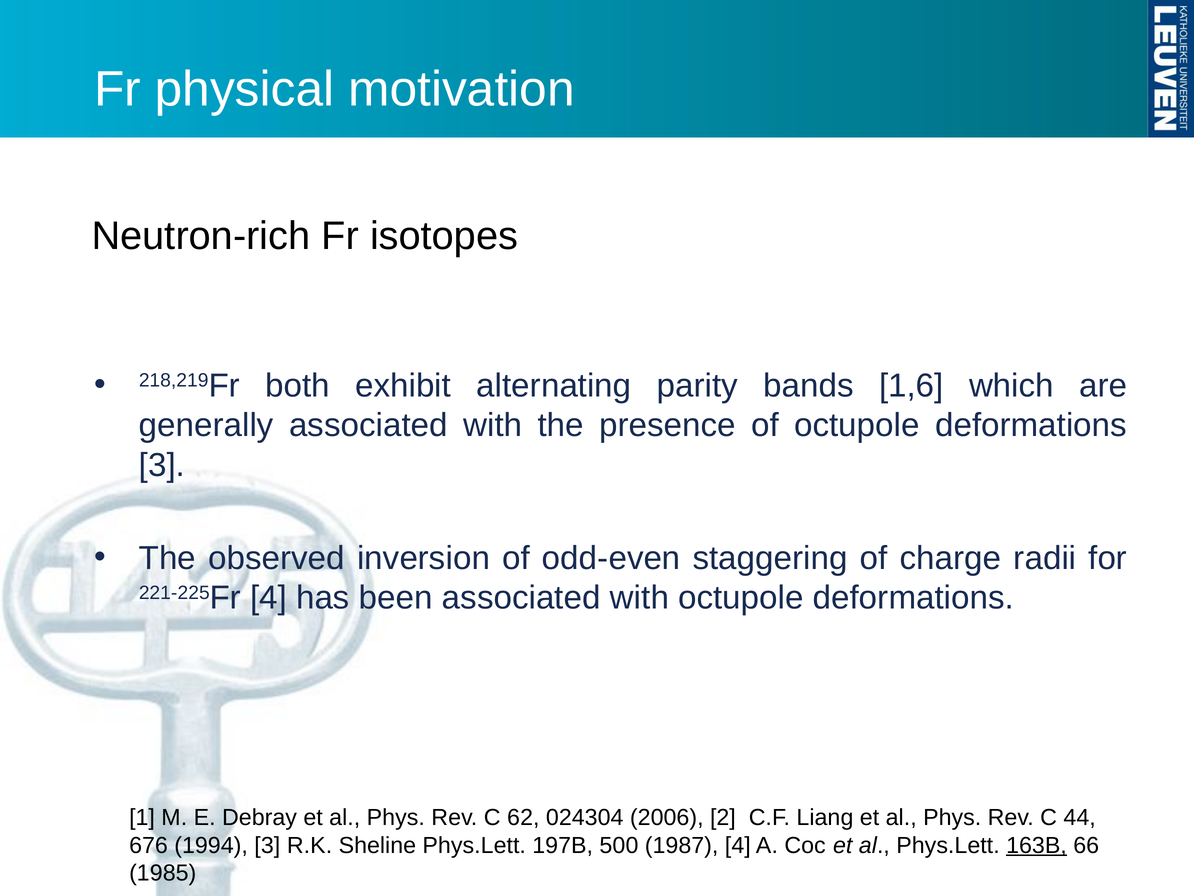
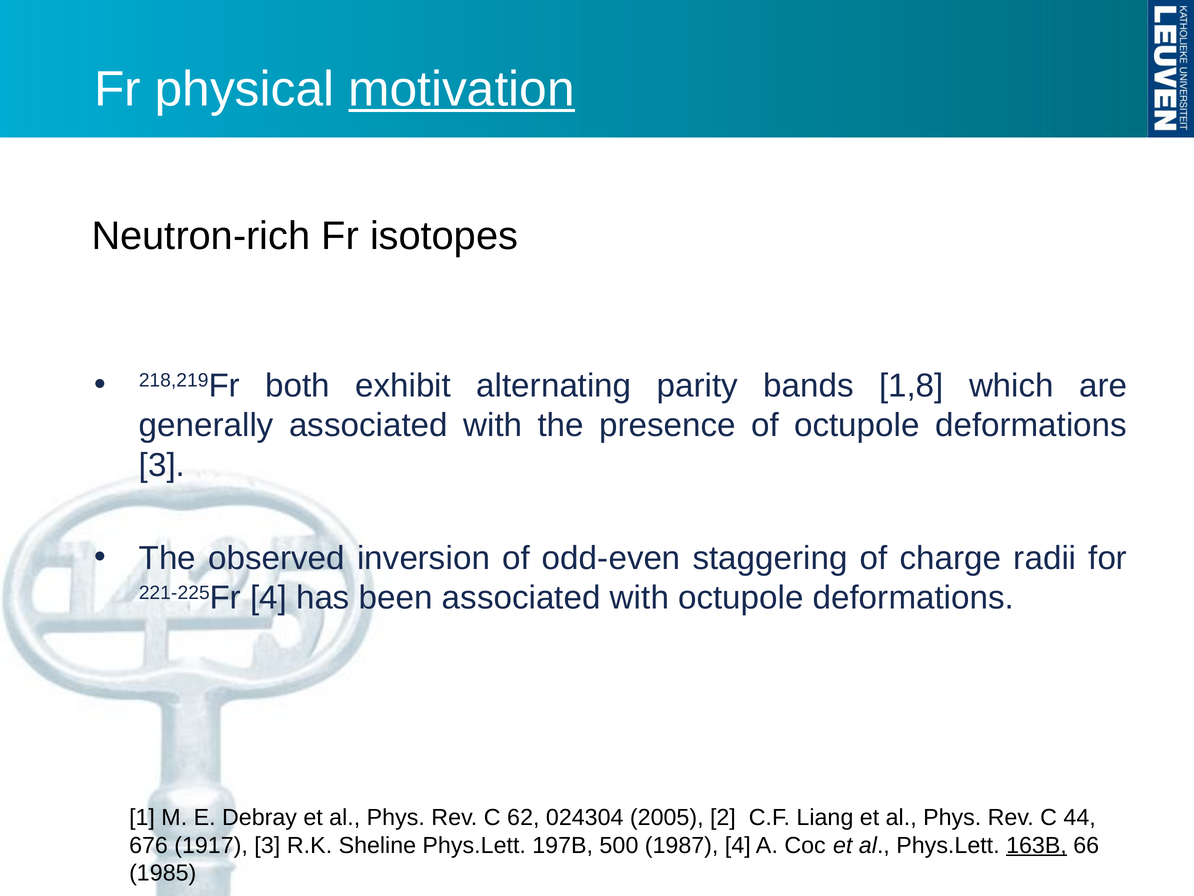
motivation underline: none -> present (462, 89)
1,6: 1,6 -> 1,8 (911, 385)
2006: 2006 -> 2005 (667, 817)
1994: 1994 -> 1917 (211, 845)
